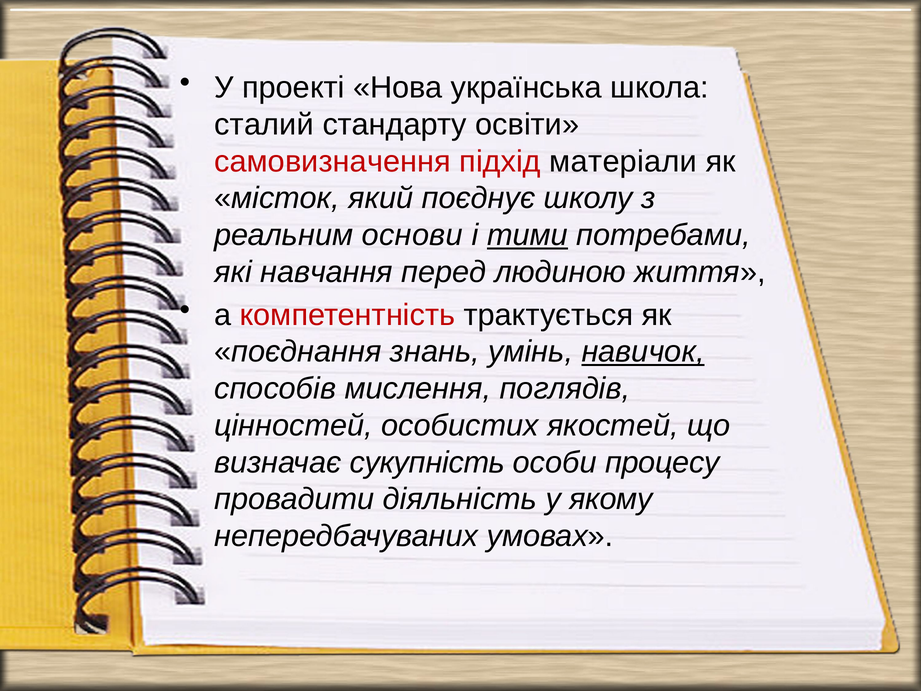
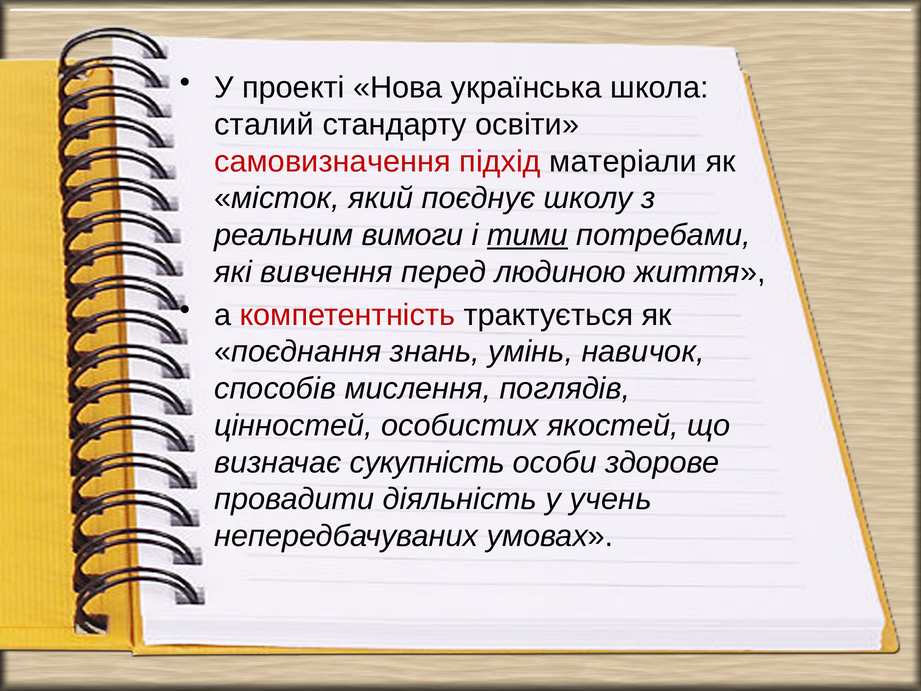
основи: основи -> вимоги (413, 235)
навчання: навчання -> вивчення (327, 272)
навичок underline: present -> none (643, 352)
процесу: процесу -> здорове (662, 462)
якому: якому -> учень (611, 499)
